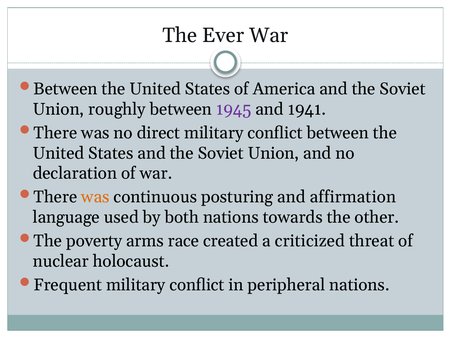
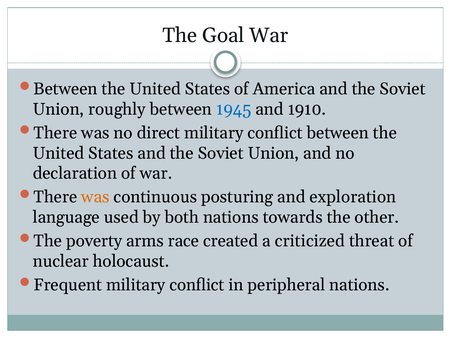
Ever: Ever -> Goal (223, 36)
1945 colour: purple -> blue (234, 109)
1941: 1941 -> 1910 (307, 109)
affirmation: affirmation -> exploration (353, 197)
